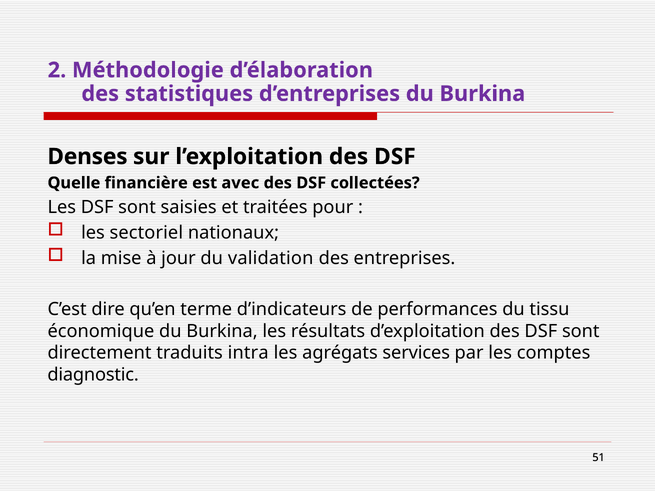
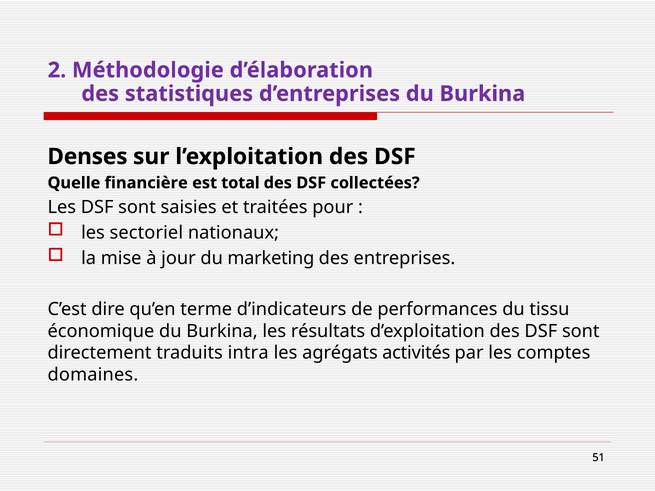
avec: avec -> total (240, 183)
validation: validation -> marketing (271, 258)
services: services -> activités (416, 353)
diagnostic: diagnostic -> domaines (93, 375)
